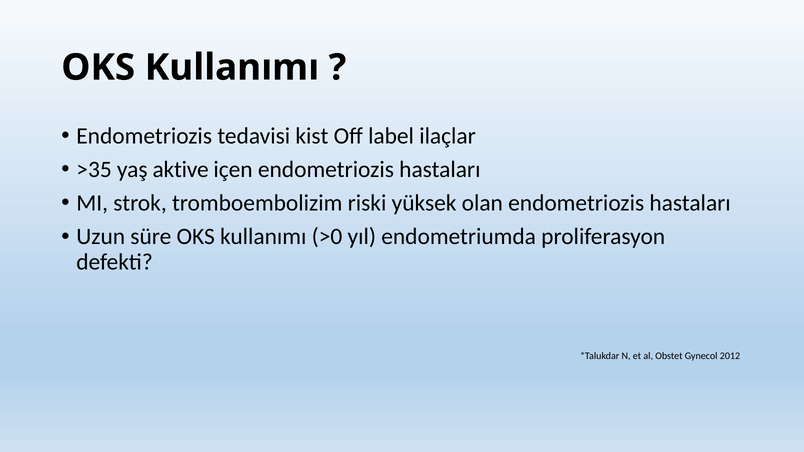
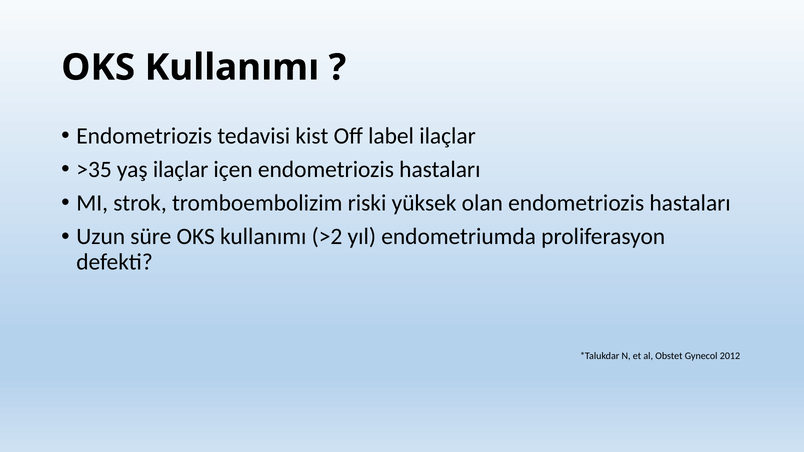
yaş aktive: aktive -> ilaçlar (181, 170)
>0: >0 -> >2 (327, 237)
